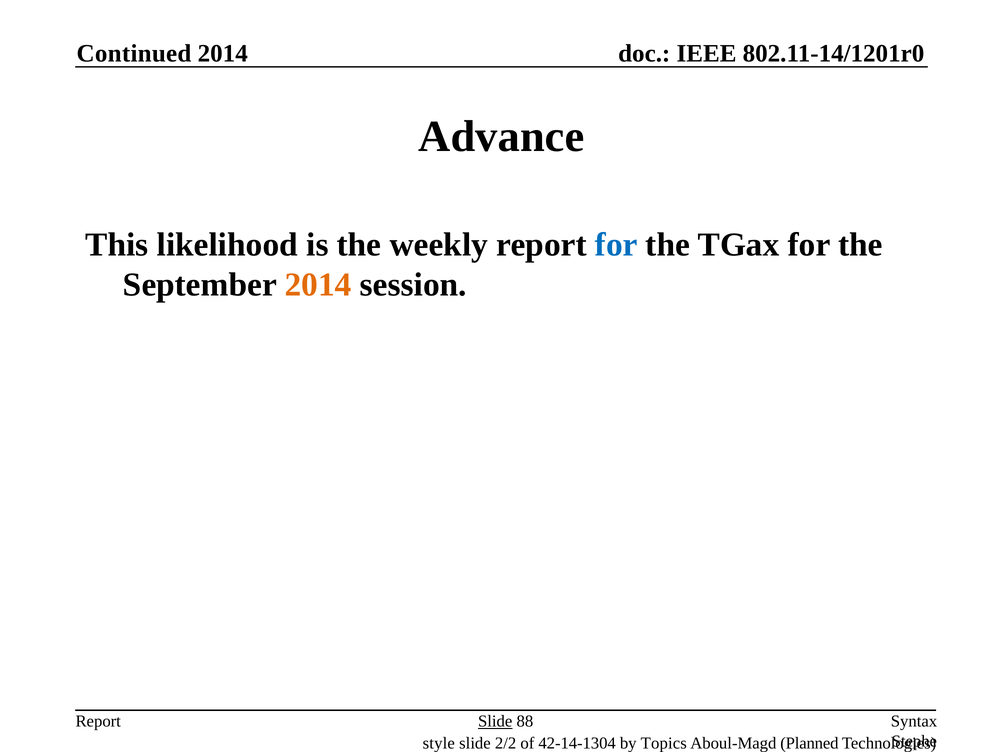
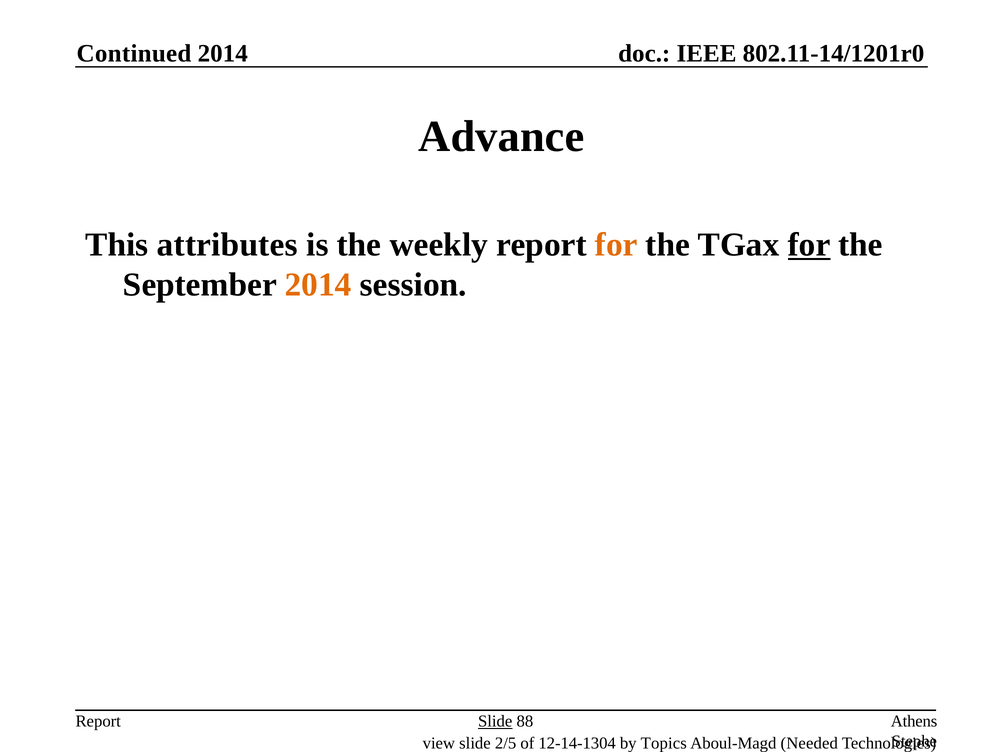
likelihood: likelihood -> attributes (227, 245)
for colour: blue -> orange (616, 245)
for underline: none -> present (809, 245)
Syntax: Syntax -> Athens (914, 721)
style: style -> view (439, 743)
2/2: 2/2 -> 2/5 (506, 743)
42-14-1304: 42-14-1304 -> 12-14-1304 (577, 743)
Planned: Planned -> Needed (809, 743)
